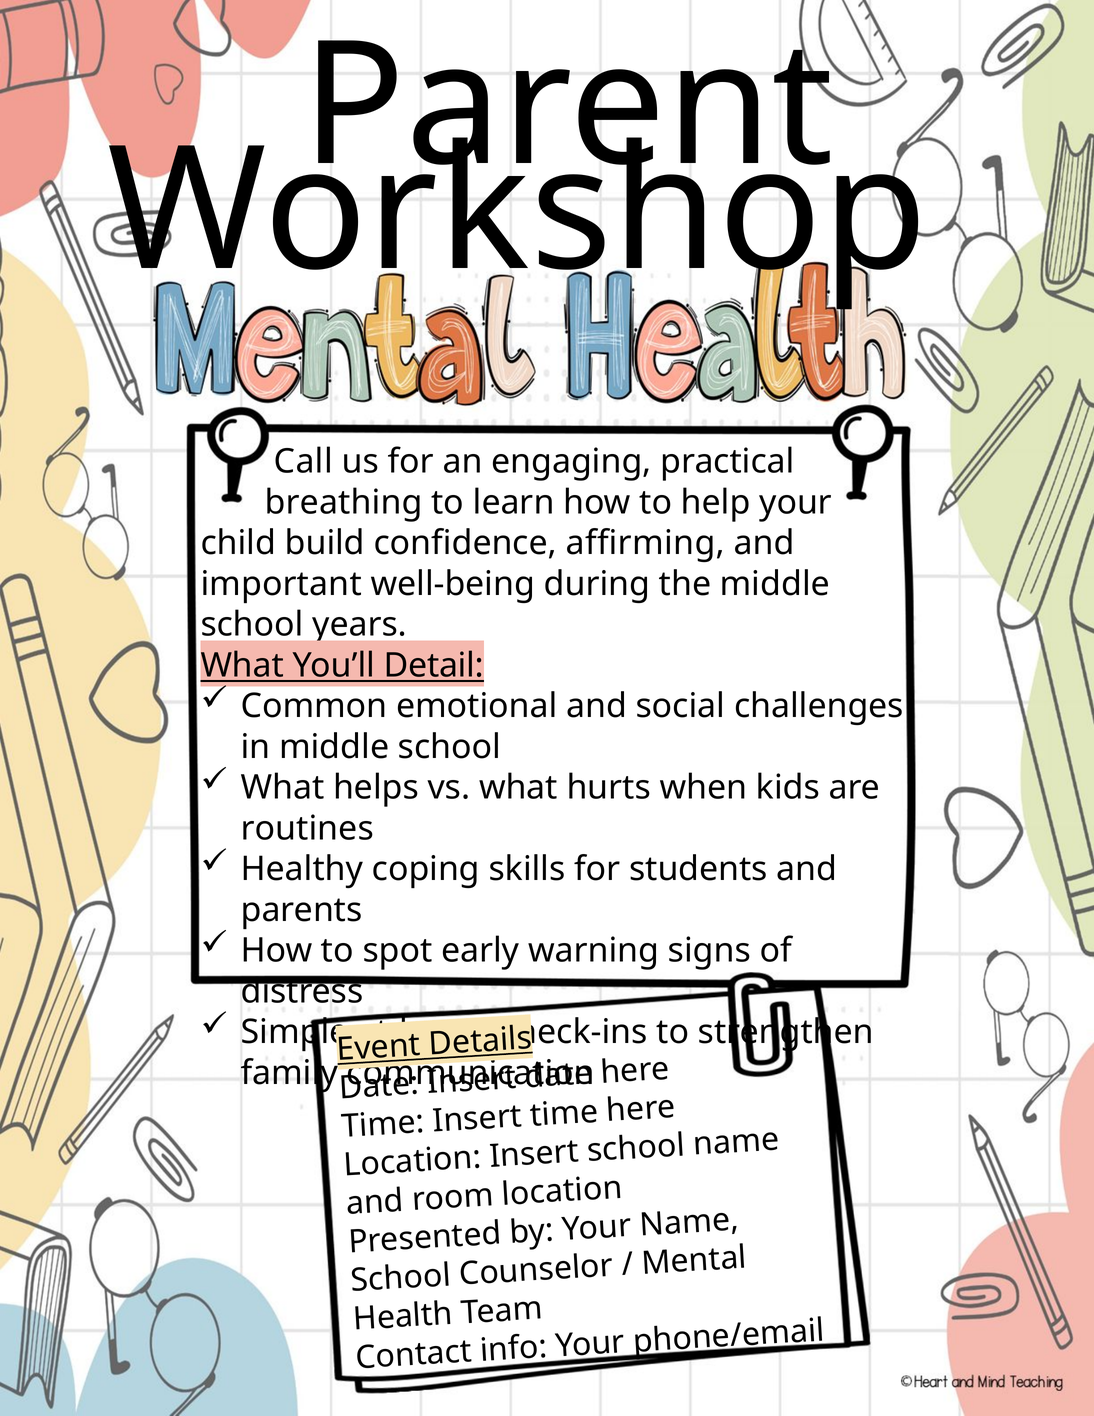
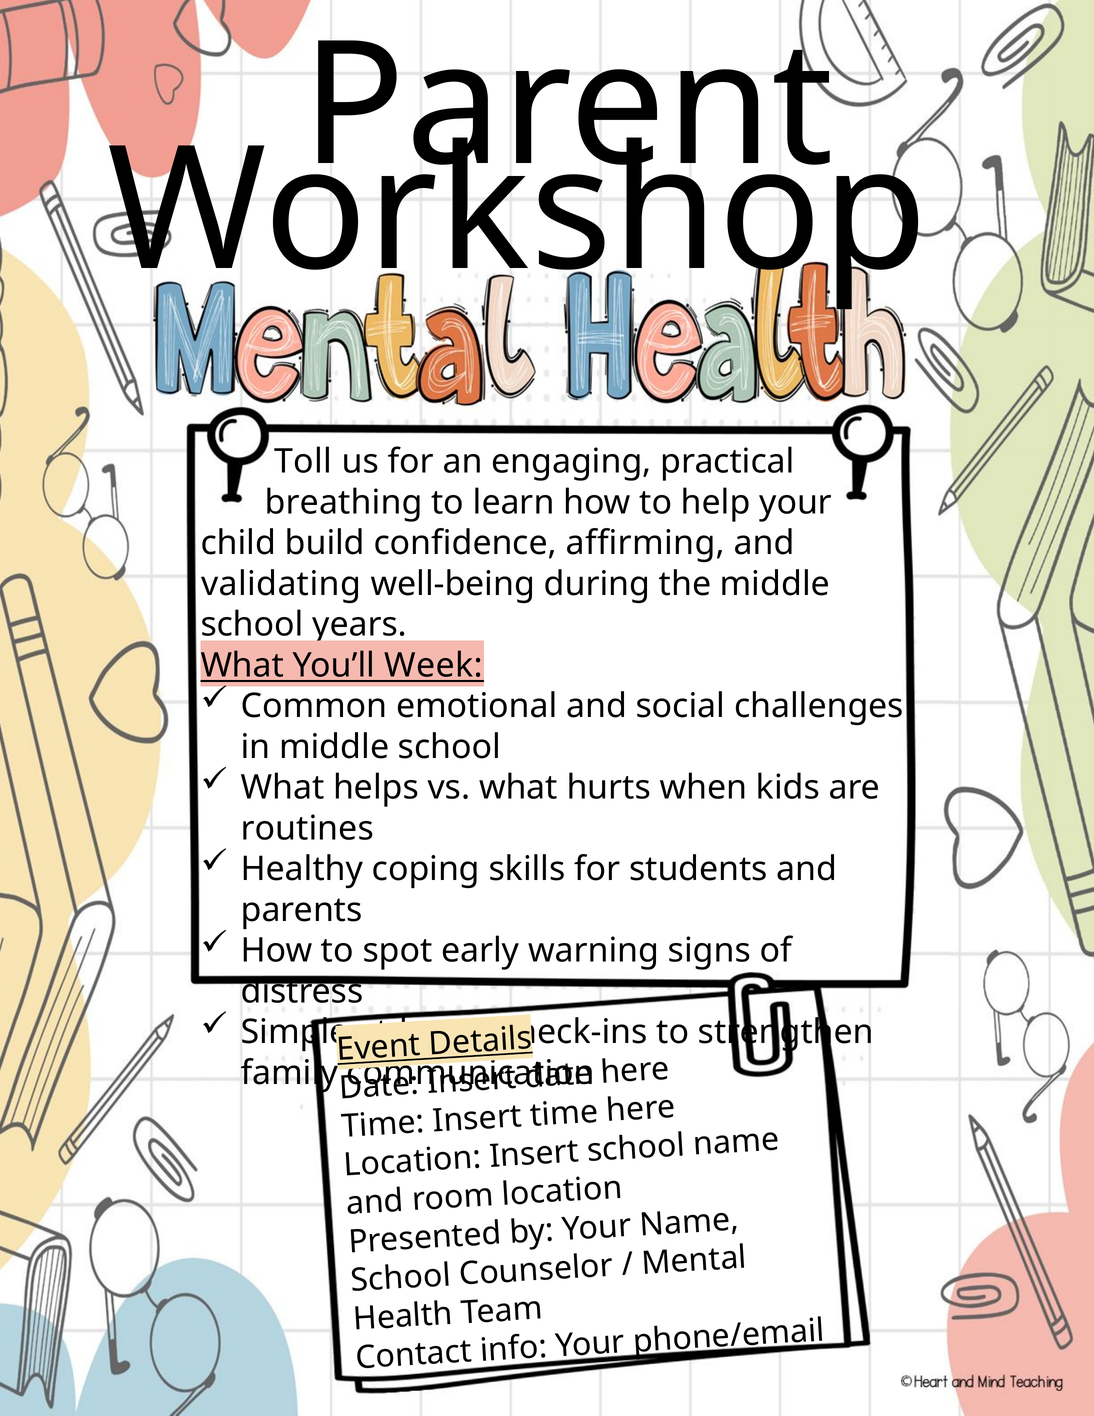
Call: Call -> Toll (303, 462)
important: important -> validating (281, 584)
Detail: Detail -> Week (434, 665)
